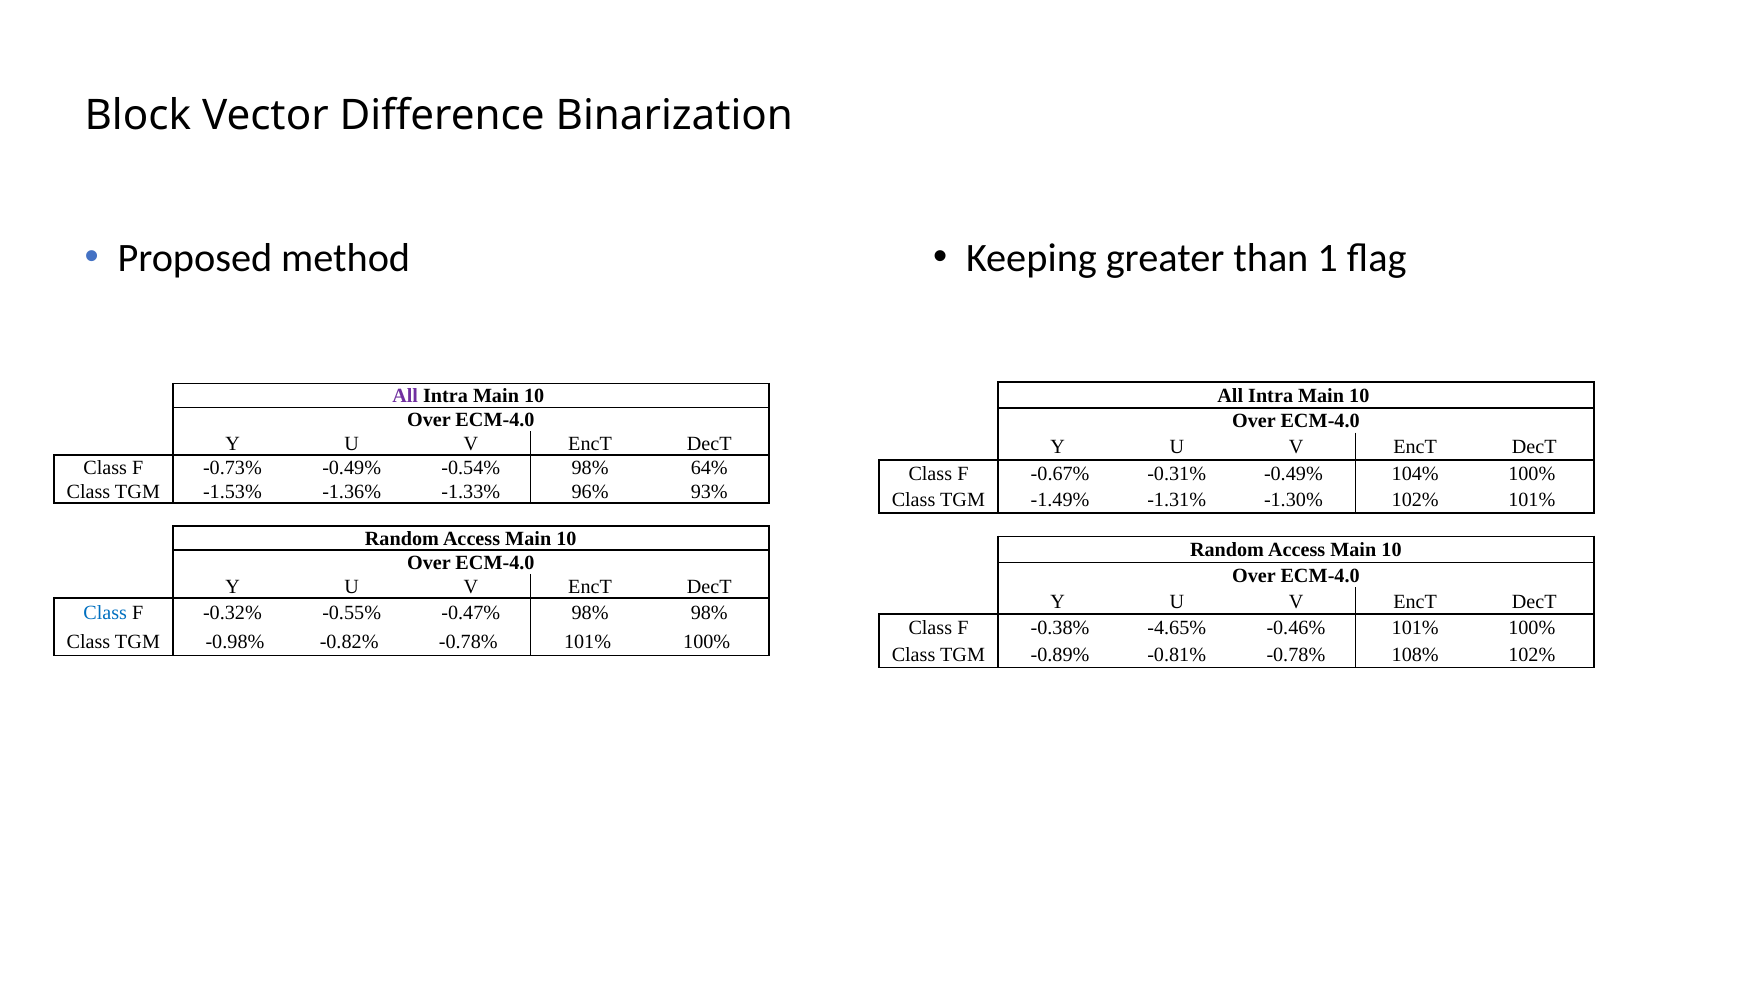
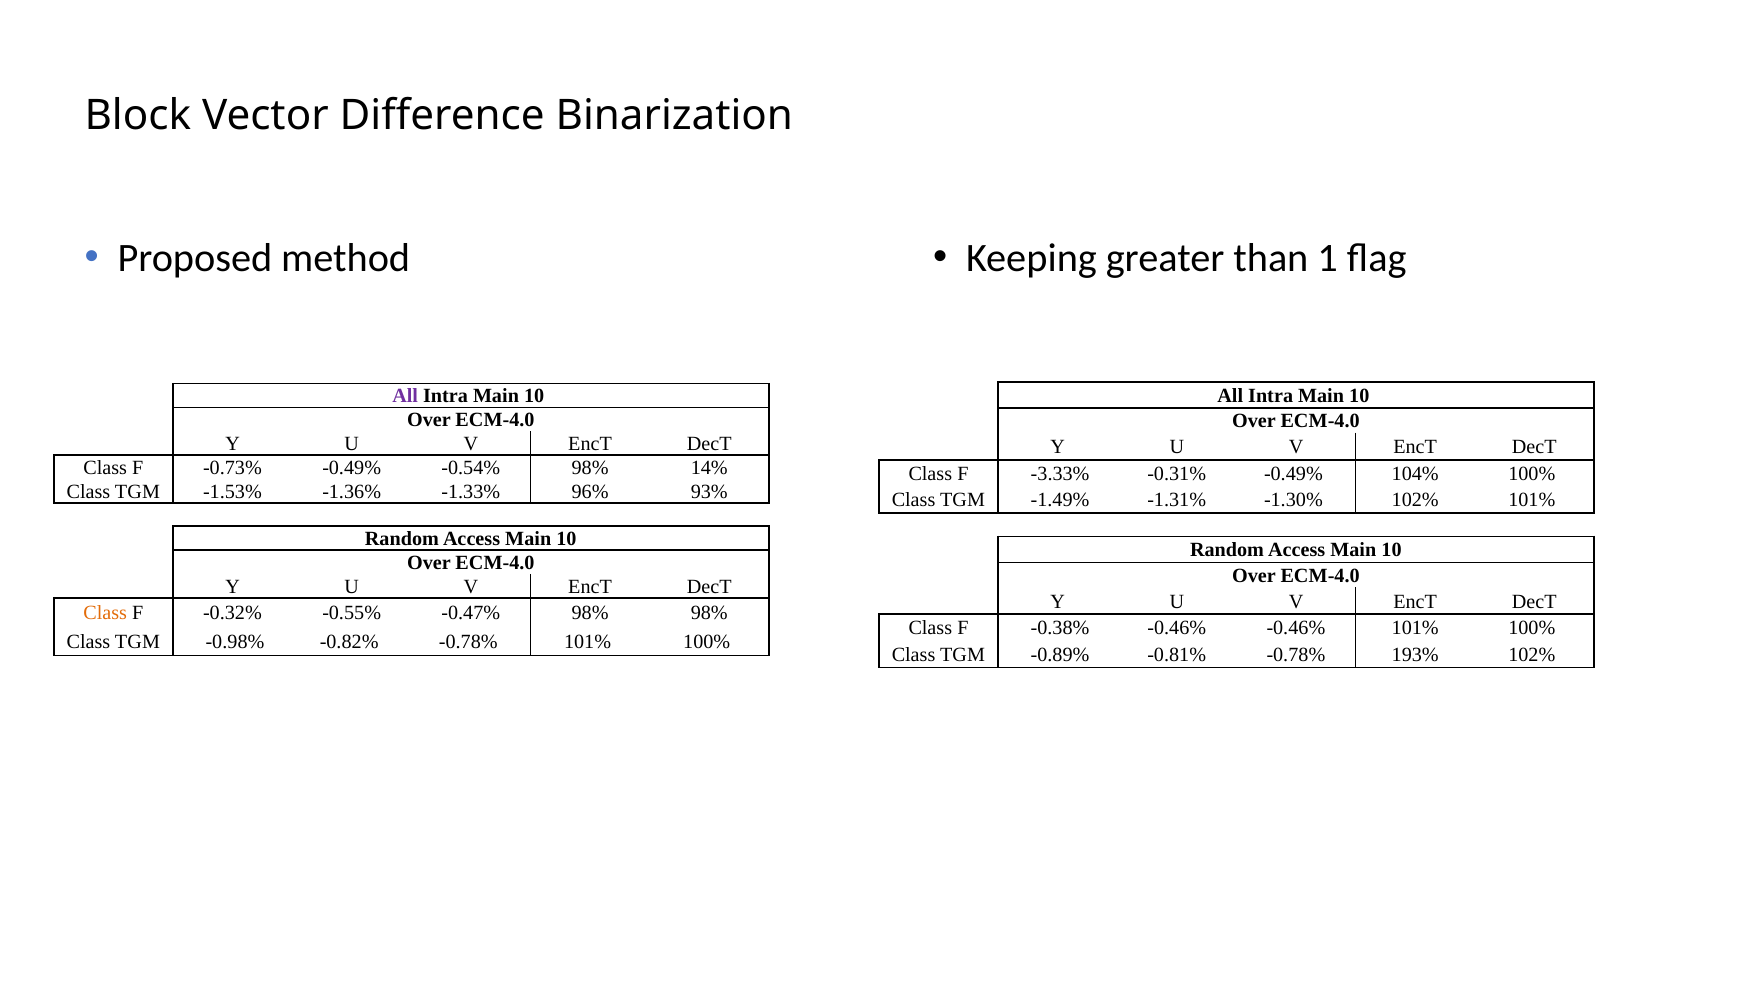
64%: 64% -> 14% (709, 468)
-0.67%: -0.67% -> -3.33% (1060, 474)
Class colour: blue -> orange (105, 613)
-0.38% -4.65%: -4.65% -> -0.46% (1177, 628)
108%: 108% -> 193% (1415, 655)
